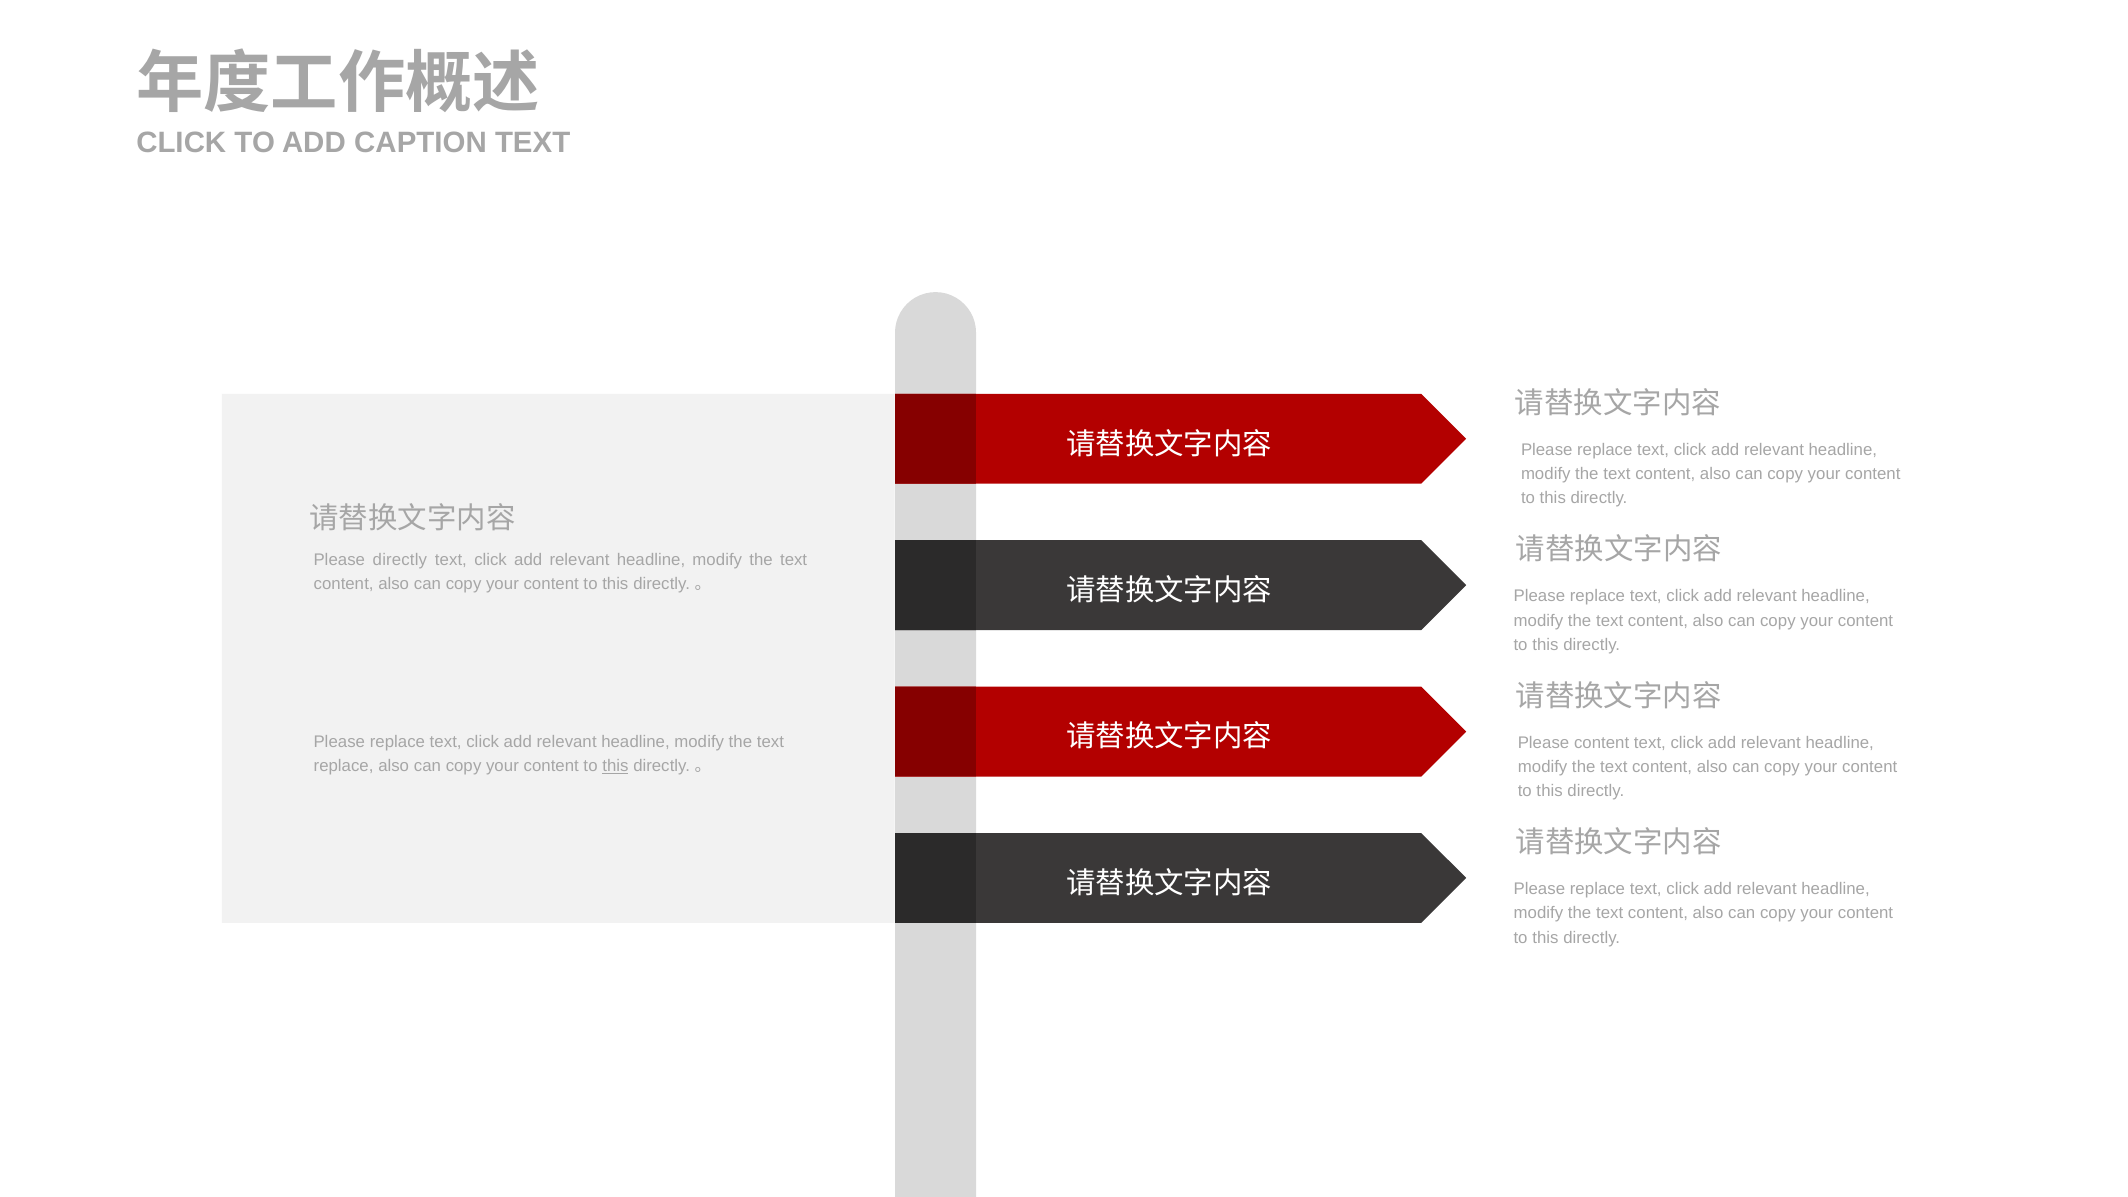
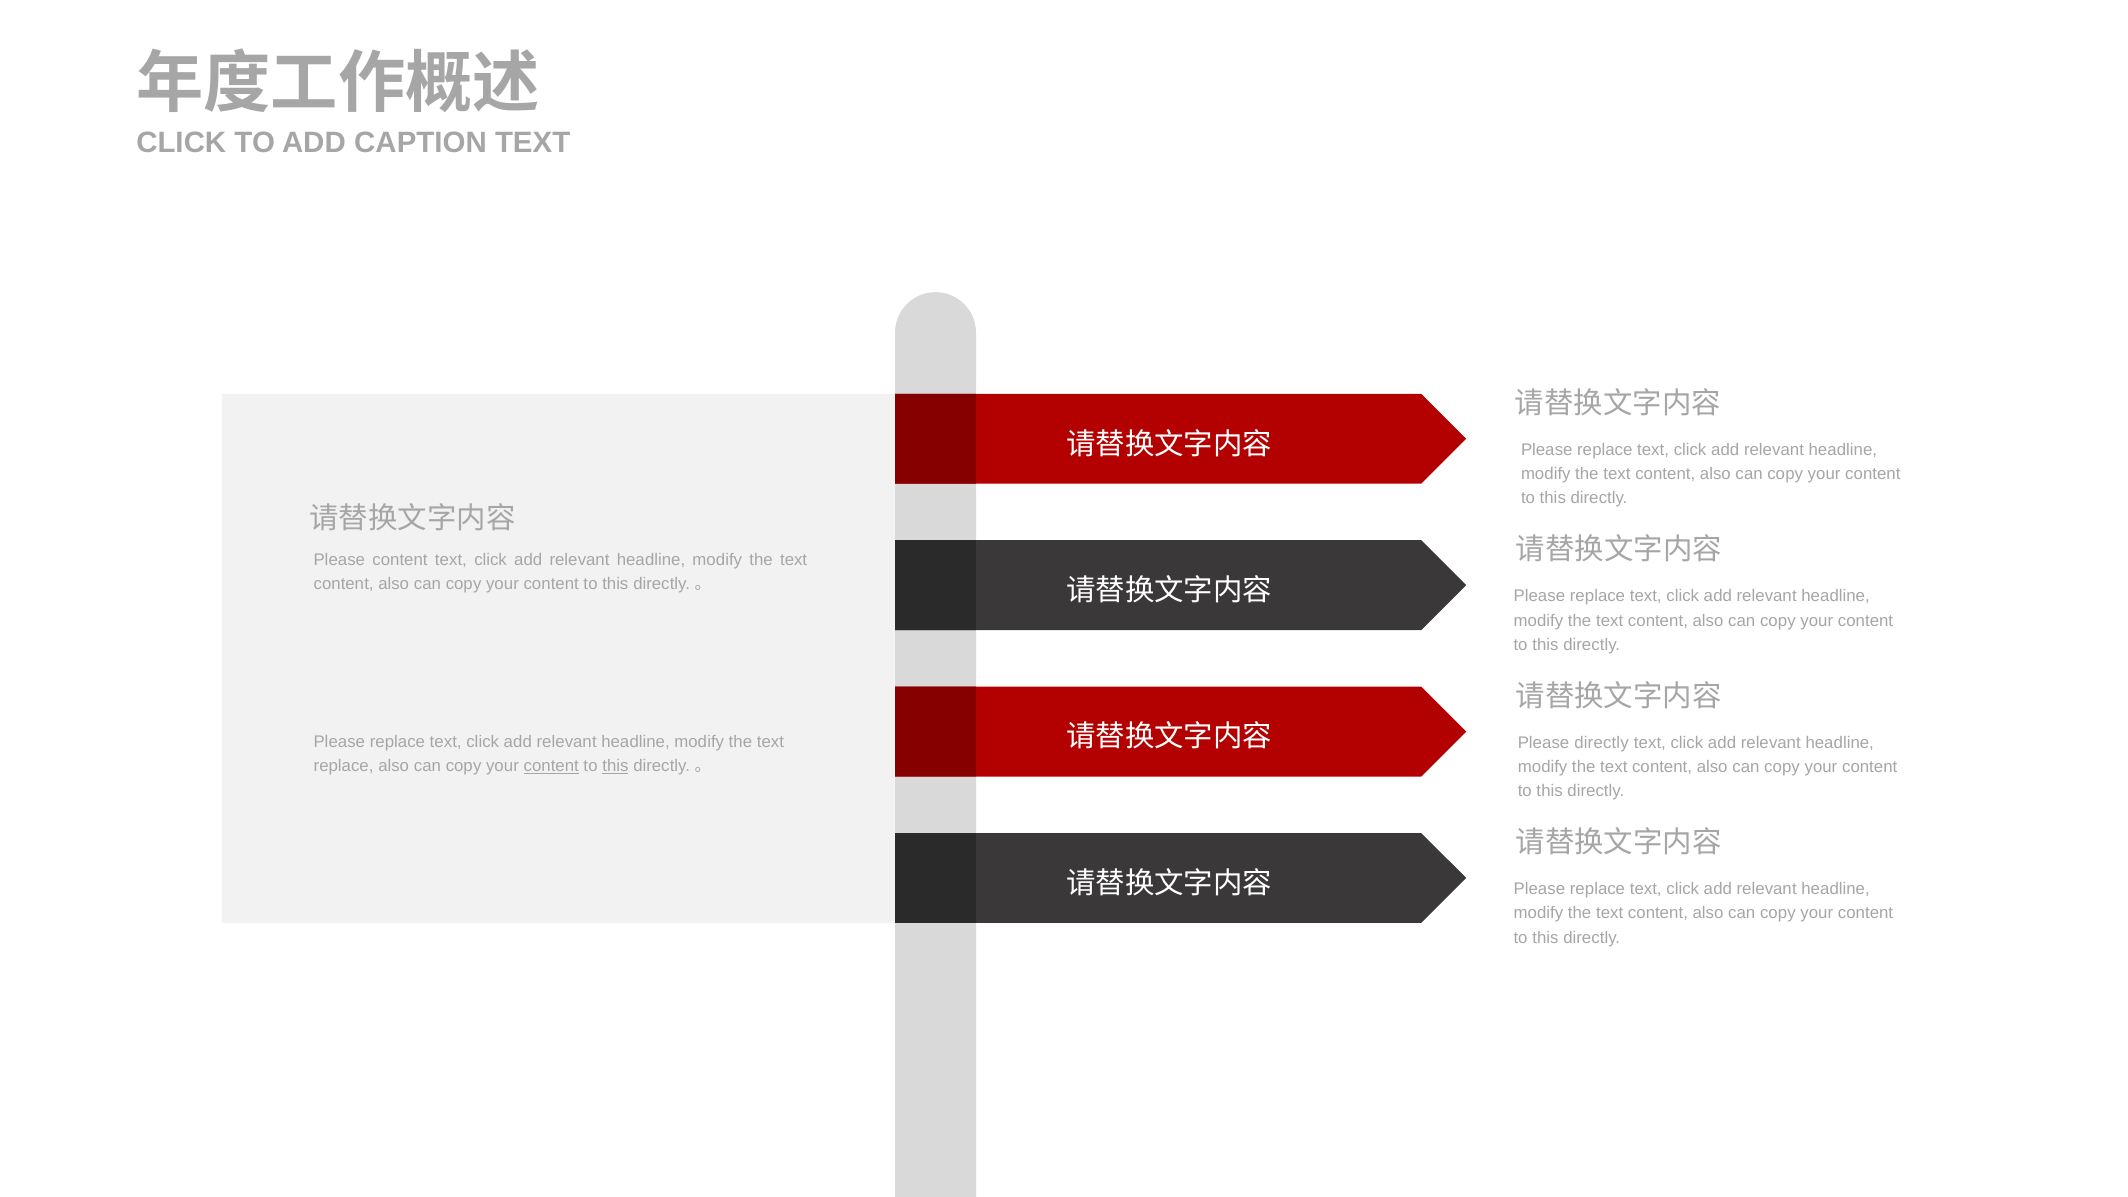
Please directly: directly -> content (400, 560)
Please content: content -> directly (1602, 743)
content underline: none -> present (551, 766)
